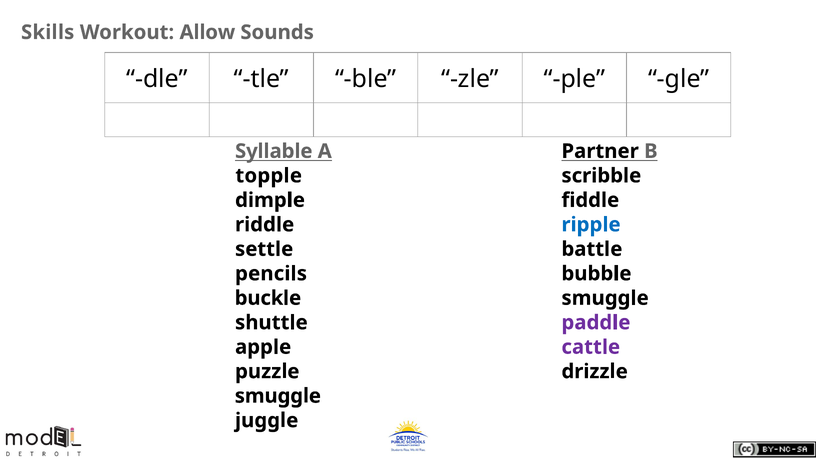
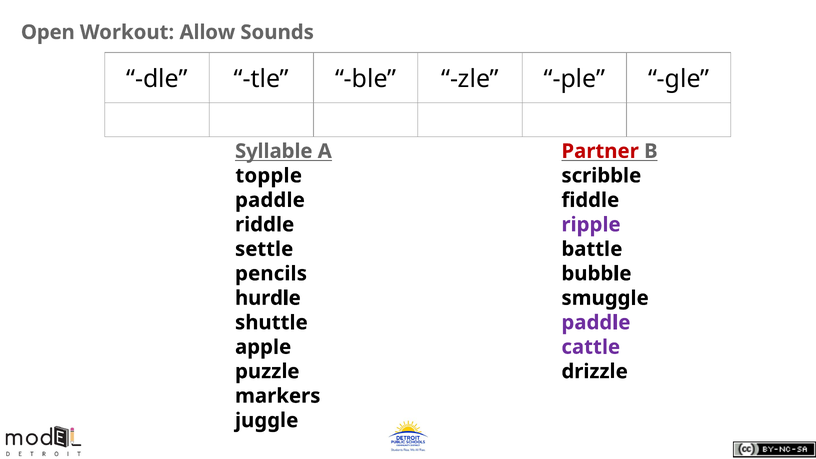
Skills: Skills -> Open (48, 32)
Partner colour: black -> red (600, 151)
dimple: dimple -> paddle (270, 200)
ripple colour: blue -> purple (591, 225)
buckle: buckle -> hurdle (268, 298)
smuggle: smuggle -> markers (278, 396)
